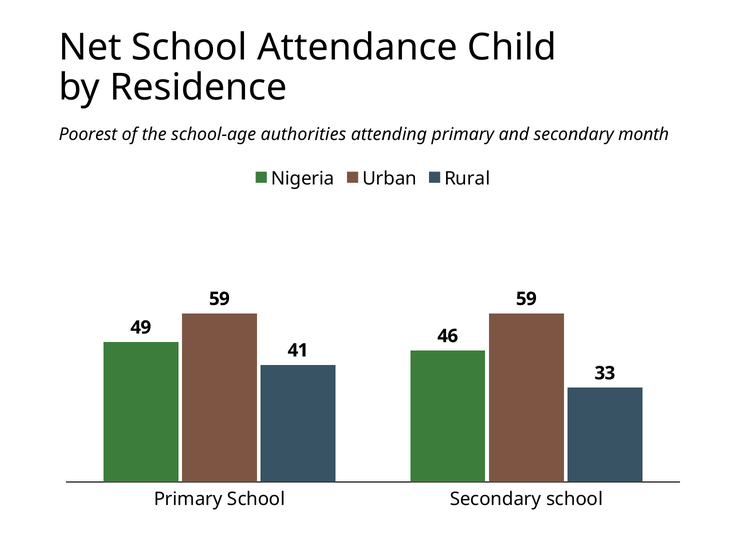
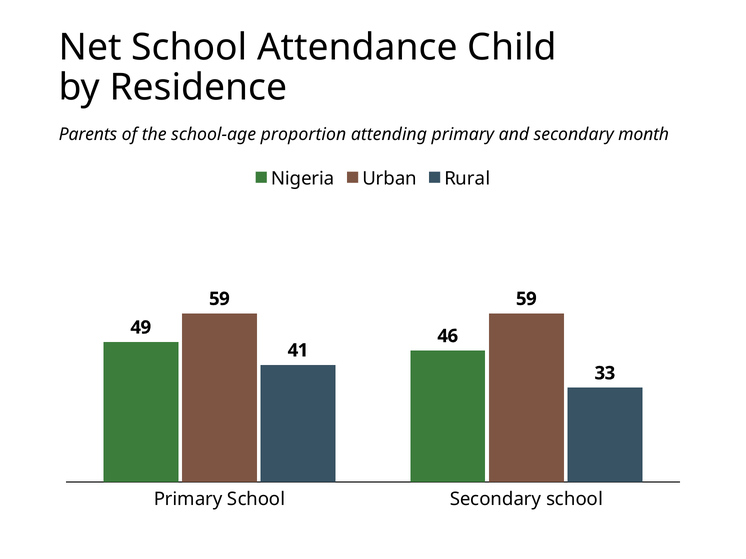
Poorest: Poorest -> Parents (88, 134)
authorities: authorities -> proportion (303, 134)
